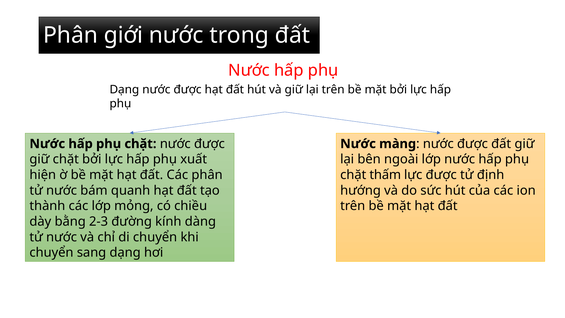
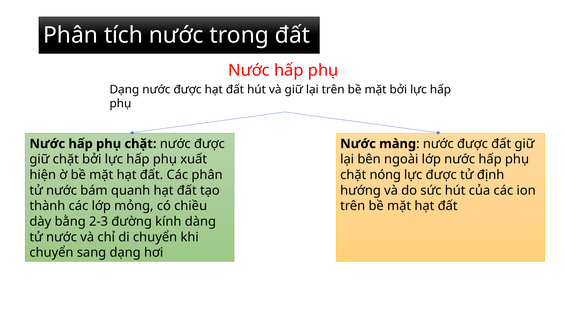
giới: giới -> tích (124, 35)
thấm: thấm -> nóng (385, 175)
